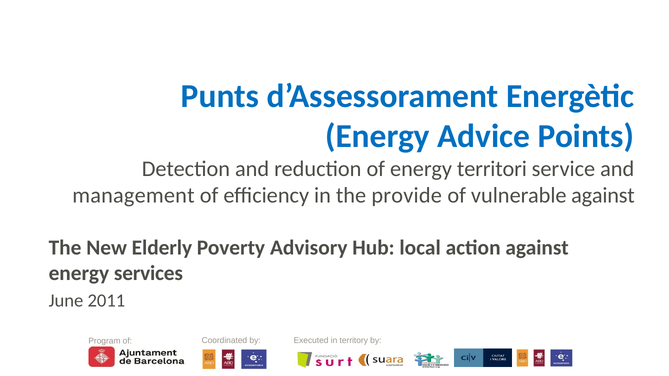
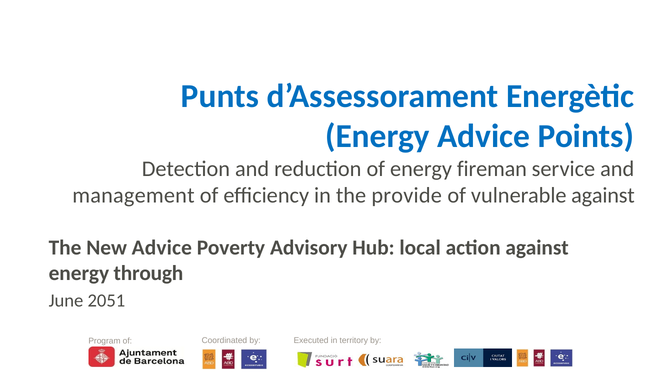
territori: territori -> fireman (492, 169)
New Elderly: Elderly -> Advice (162, 248)
services: services -> through (148, 273)
2011: 2011 -> 2051 (106, 301)
